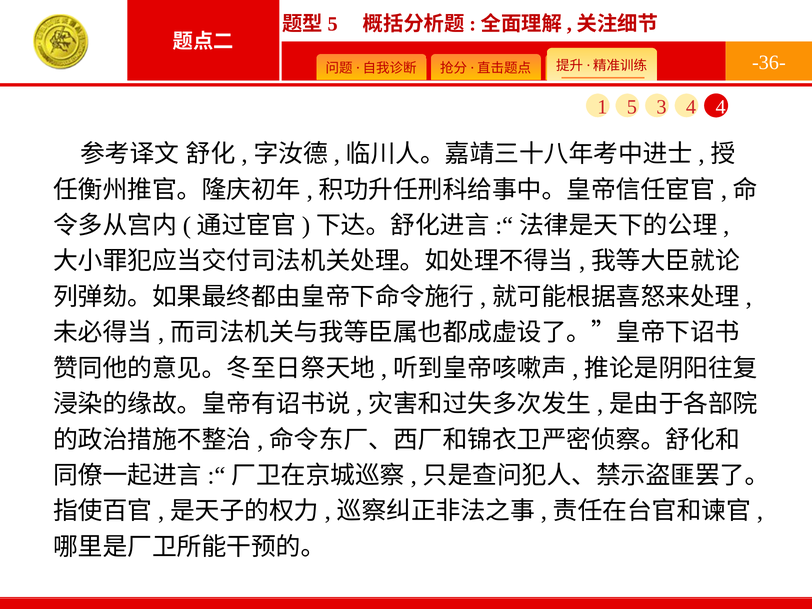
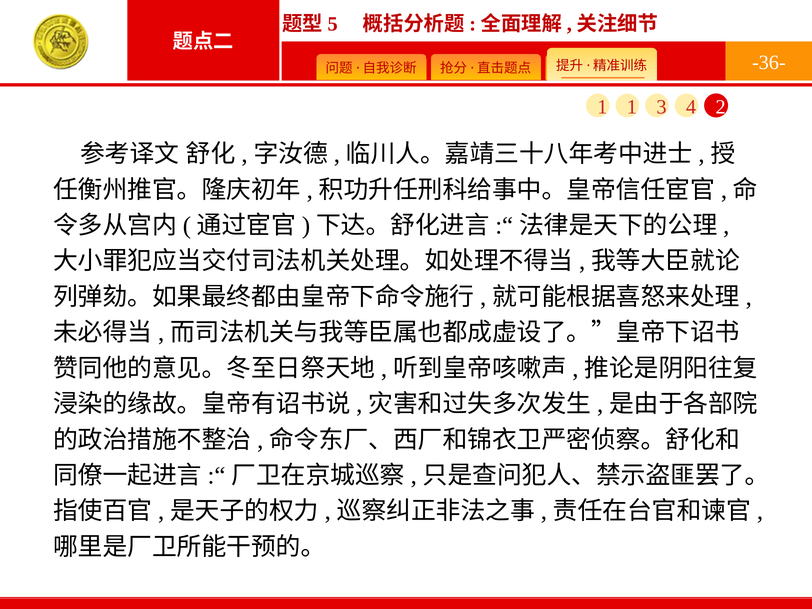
1 5: 5 -> 1 (632, 107)
4 4: 4 -> 2 (721, 107)
